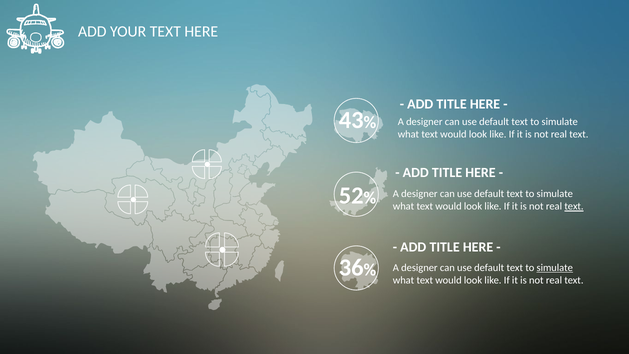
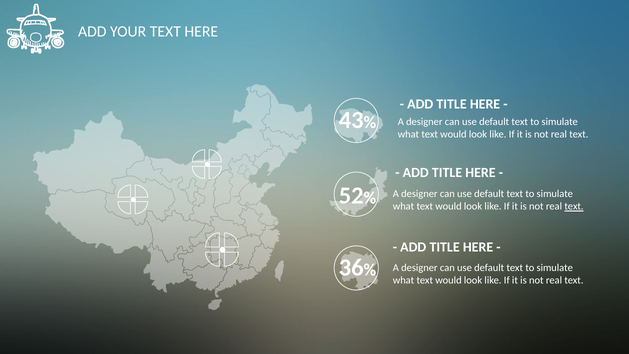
simulate underline: present -> none (555, 267)
